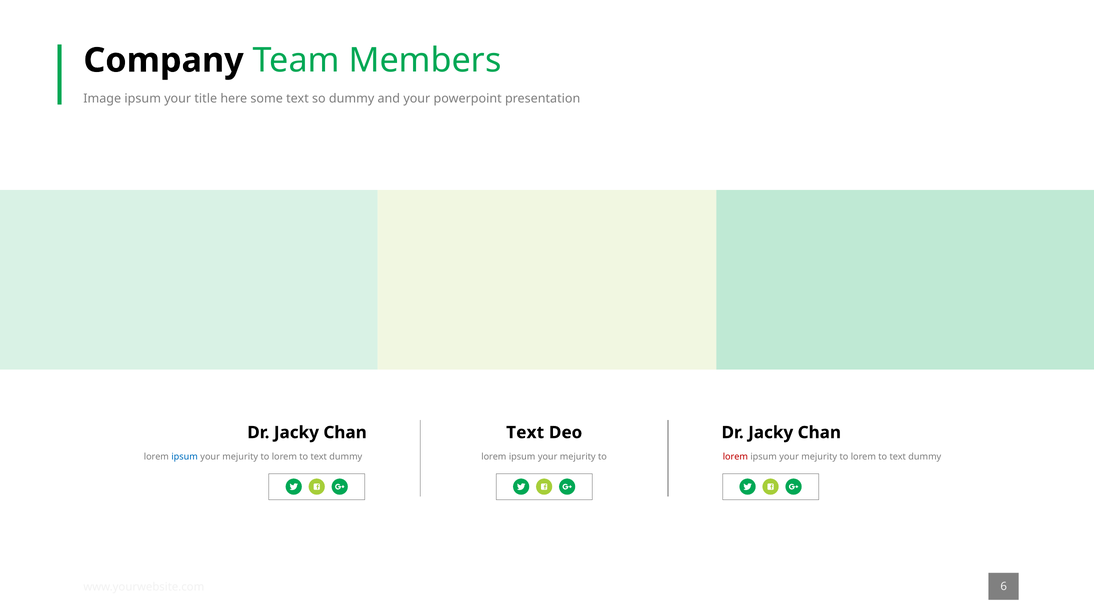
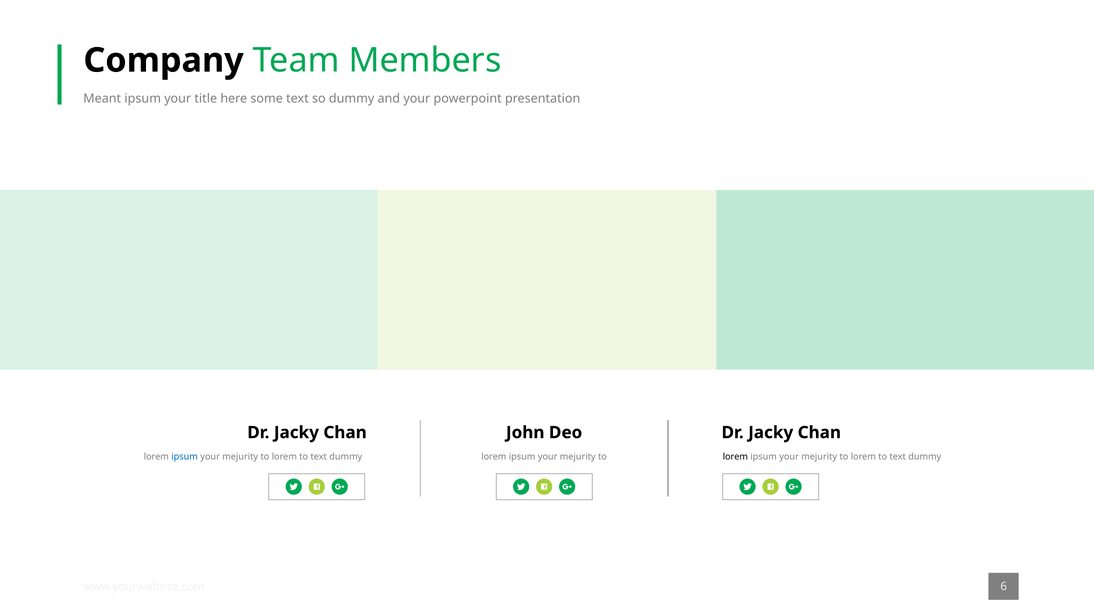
Image: Image -> Meant (102, 98)
Text: Text -> John (525, 433)
lorem colour: red -> black (735, 457)
